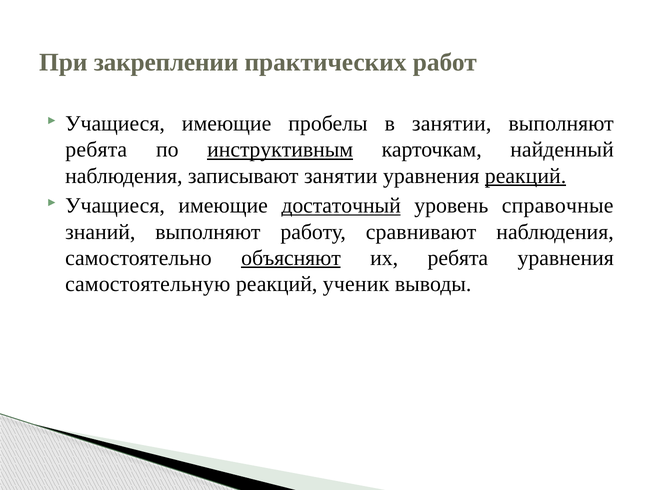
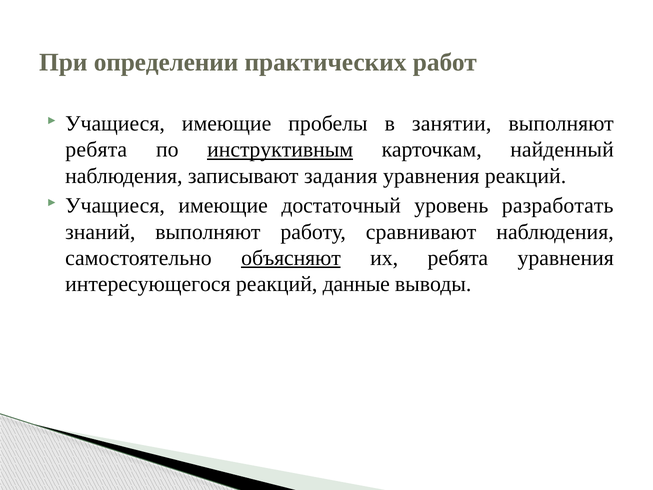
закреплении: закреплении -> определении (166, 62)
записывают занятии: занятии -> задания (341, 176)
реакций underline: present -> none (526, 176)
достаточный underline: present -> none (341, 206)
справочные: справочные -> разработать (558, 206)
самостоятельную: самостоятельную -> интересующегося (148, 284)
ученик: ученик -> данные (356, 284)
